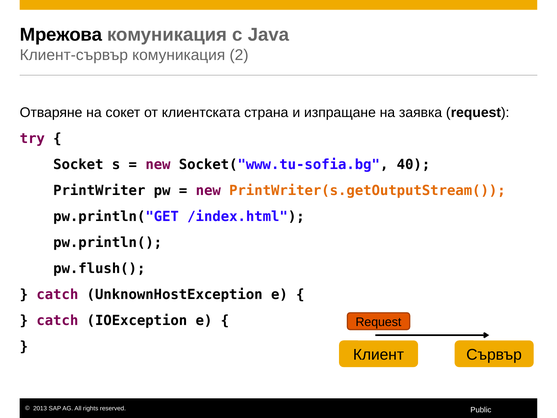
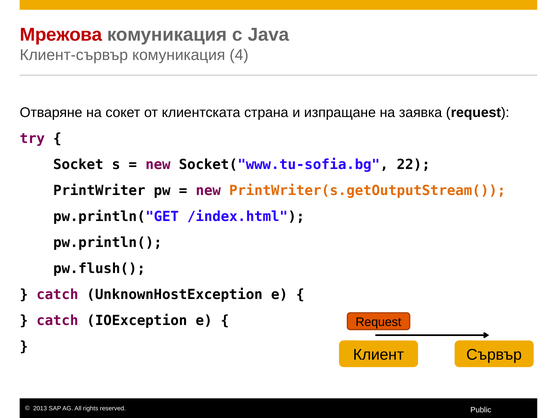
Мрежова colour: black -> red (61, 35)
2: 2 -> 4 (239, 55)
40: 40 -> 22 (413, 164)
